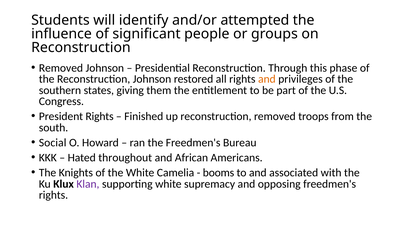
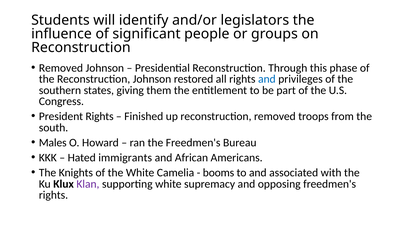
attempted: attempted -> legislators (255, 20)
and colour: orange -> blue (267, 79)
Social: Social -> Males (53, 143)
throughout: throughout -> immigrants (125, 158)
